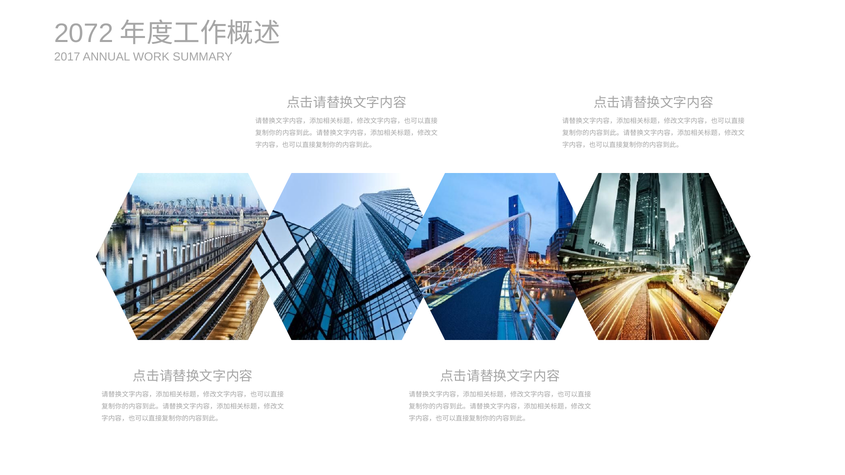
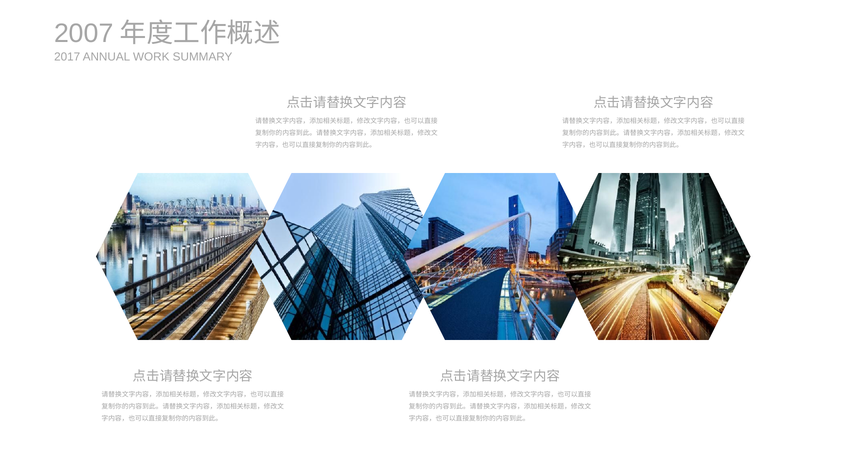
2072: 2072 -> 2007 (84, 33)
